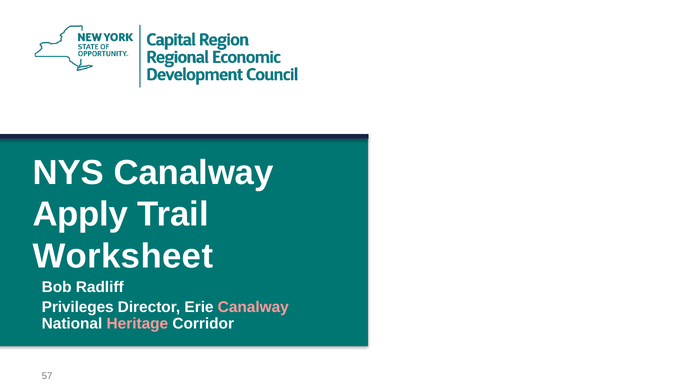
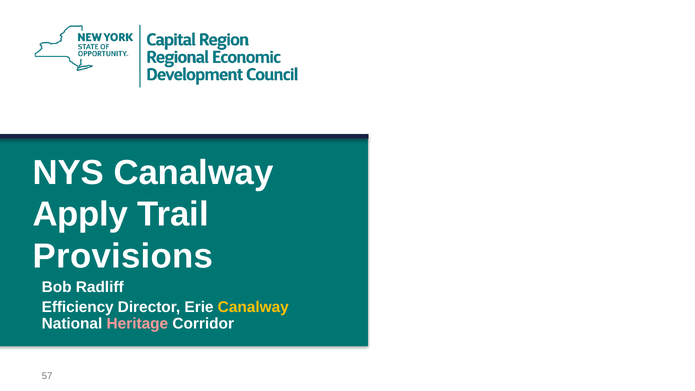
Worksheet: Worksheet -> Provisions (123, 256)
Privileges: Privileges -> Efficiency (78, 307)
Canalway colour: pink -> yellow (253, 307)
